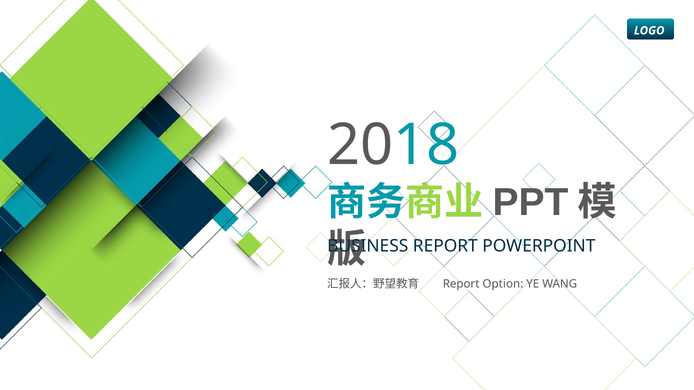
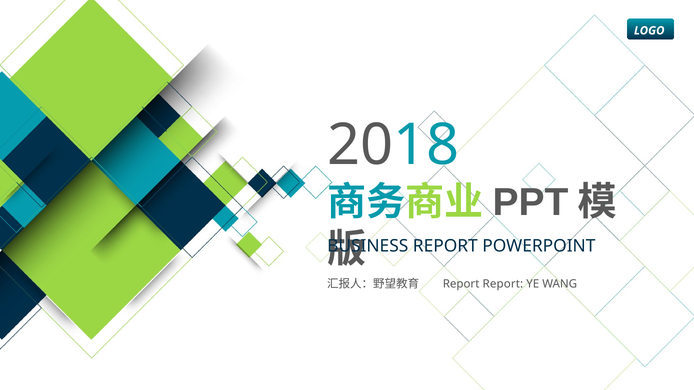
Report Option: Option -> Report (503, 284)
